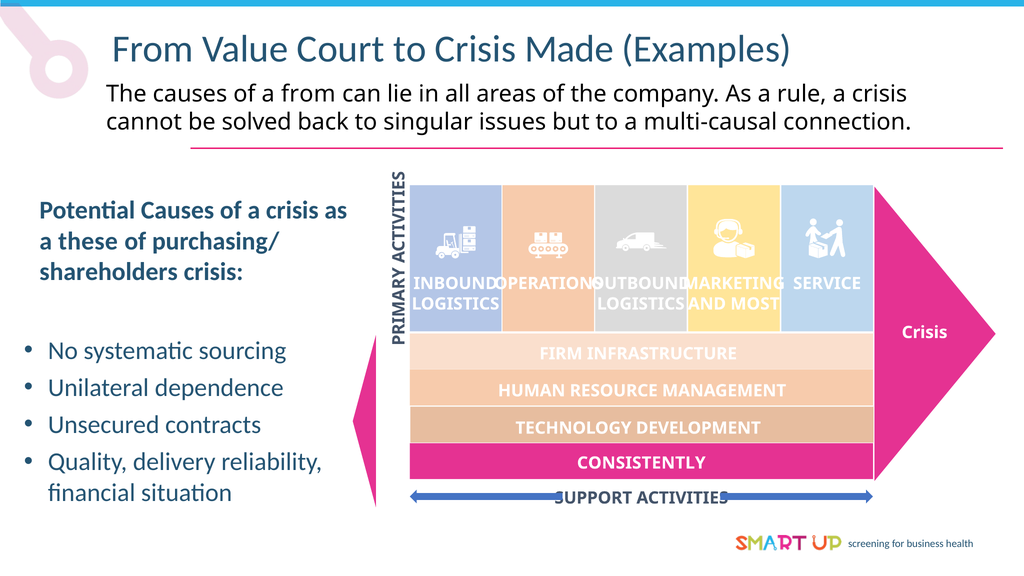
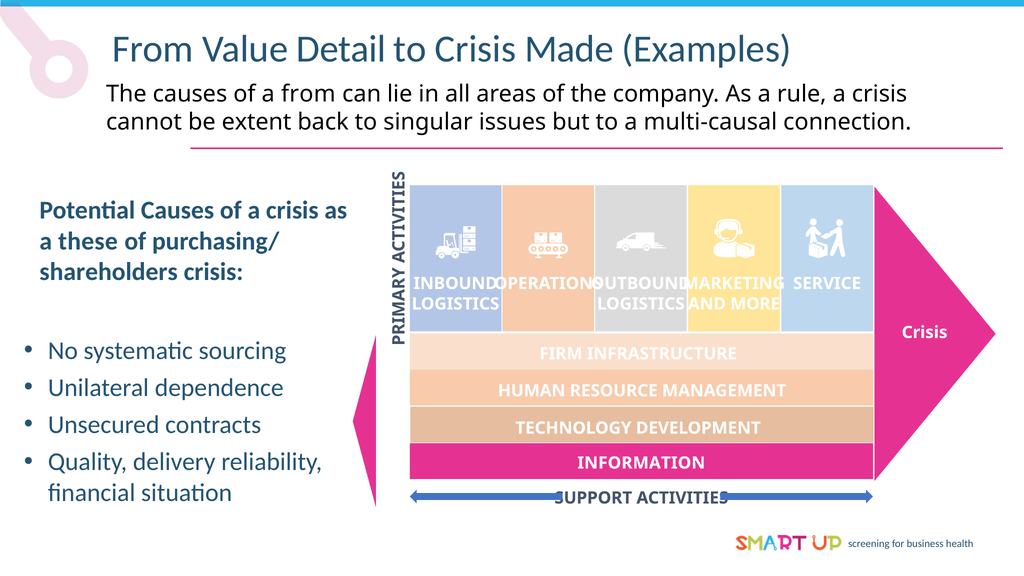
Court: Court -> Detail (341, 49)
solved: solved -> extent (257, 122)
MOST: MOST -> MORE (755, 304)
CONSISTENTLY: CONSISTENTLY -> INFORMATION (641, 463)
